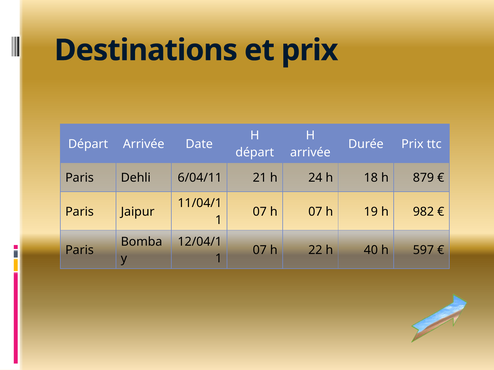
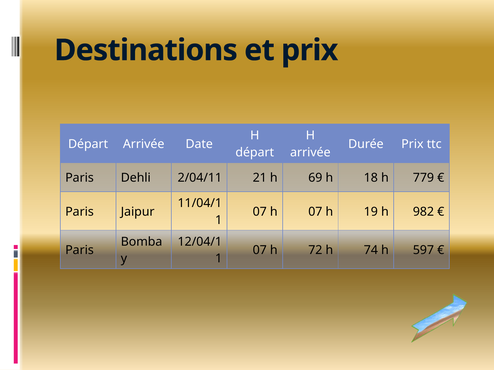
6/04/11: 6/04/11 -> 2/04/11 (200, 178)
24: 24 -> 69 (315, 178)
879: 879 -> 779 (423, 178)
22: 22 -> 72 (315, 250)
40: 40 -> 74 (371, 250)
